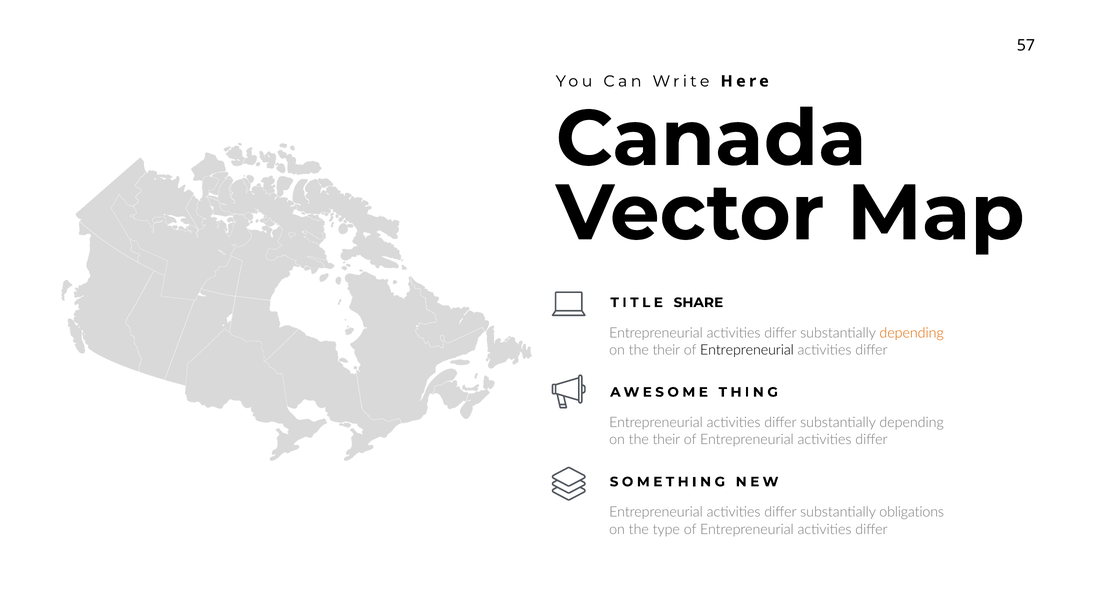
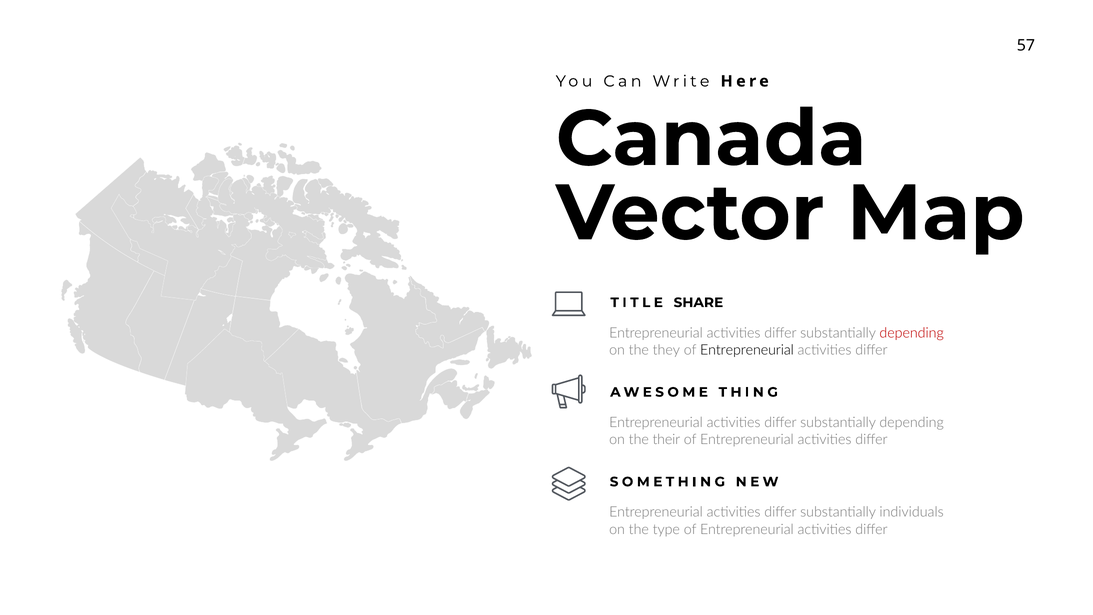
depending colour: orange -> red (912, 333)
their: their -> they (666, 350)
obligations: obligations -> individuals (912, 512)
